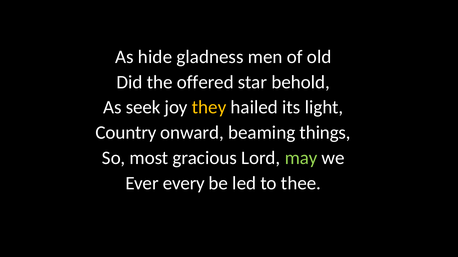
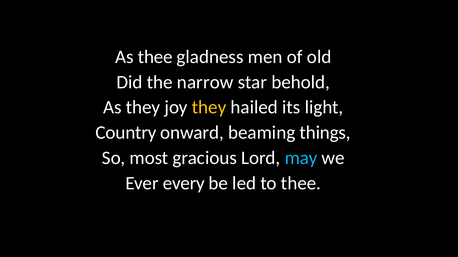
As hide: hide -> thee (155, 57)
offered: offered -> narrow (205, 82)
As seek: seek -> they (143, 108)
may colour: light green -> light blue (301, 158)
